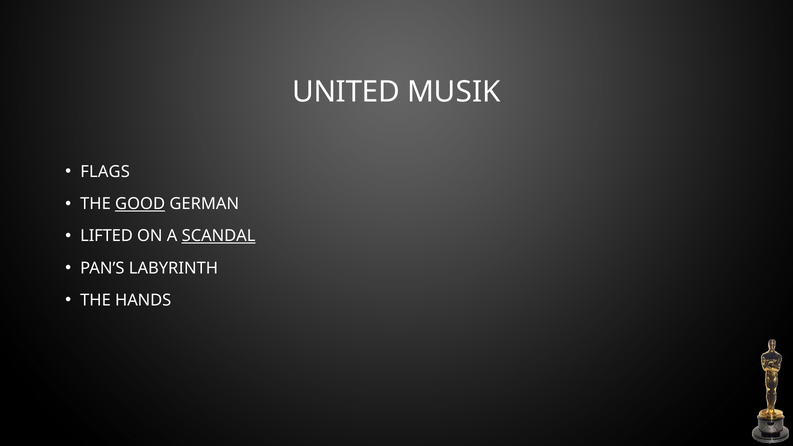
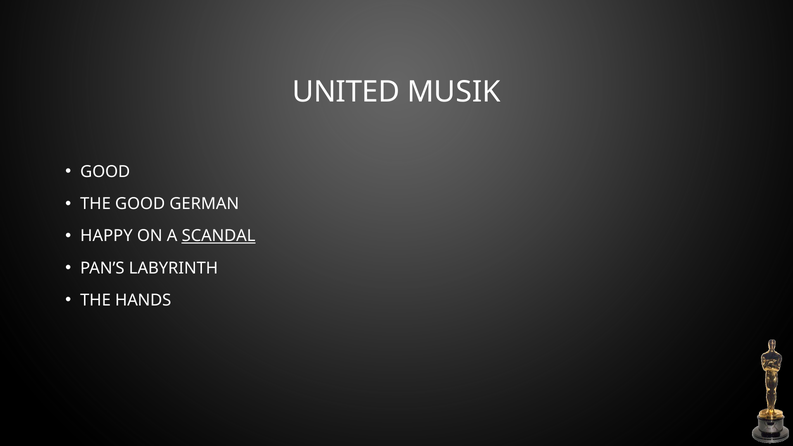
FLAGS: FLAGS -> GOOD (105, 172)
GOOD underline: present -> none (140, 204)
LIFTED: LIFTED -> HAPPY (106, 236)
